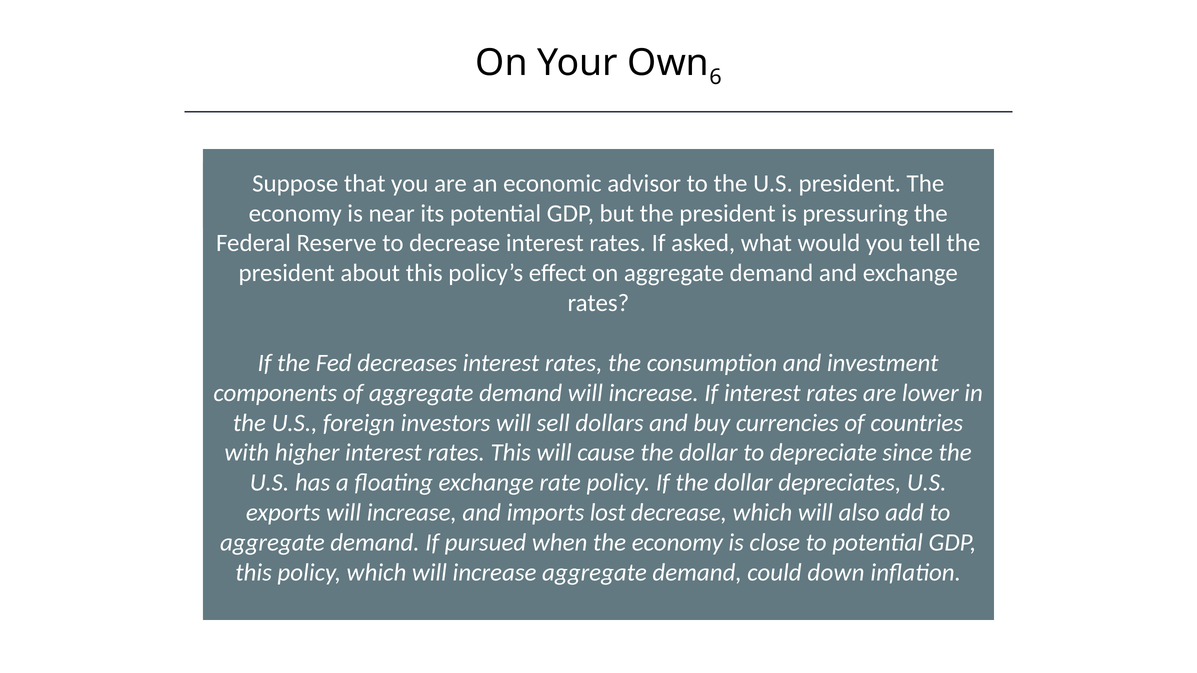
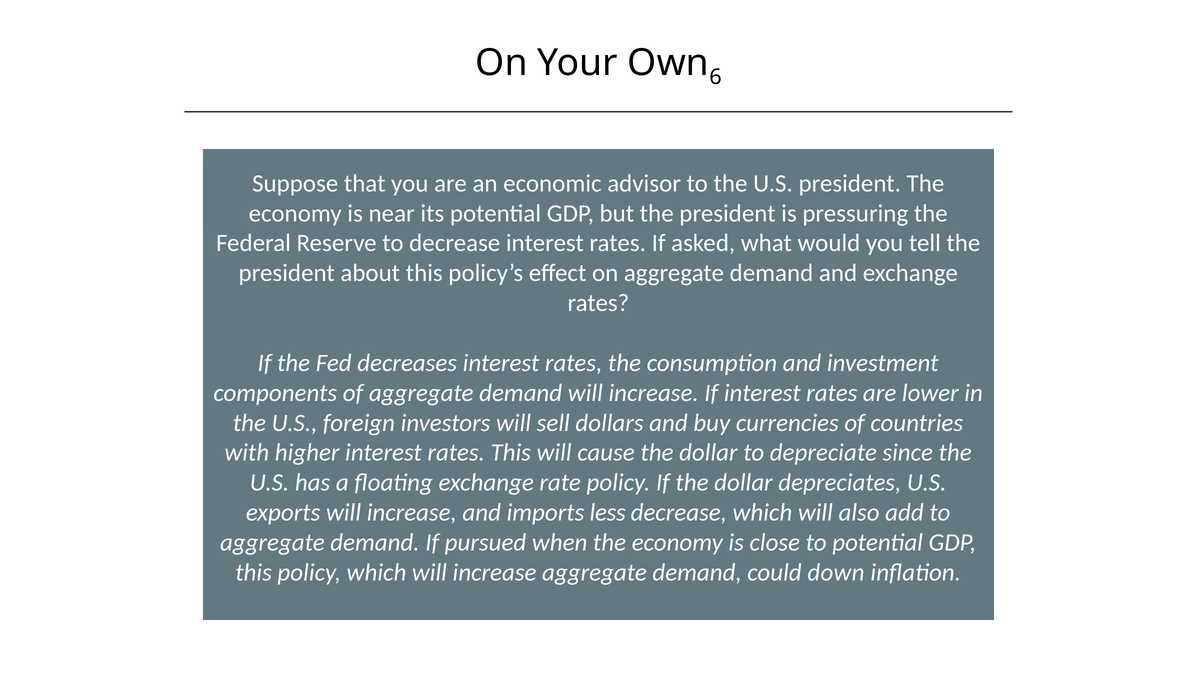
lost: lost -> less (608, 513)
